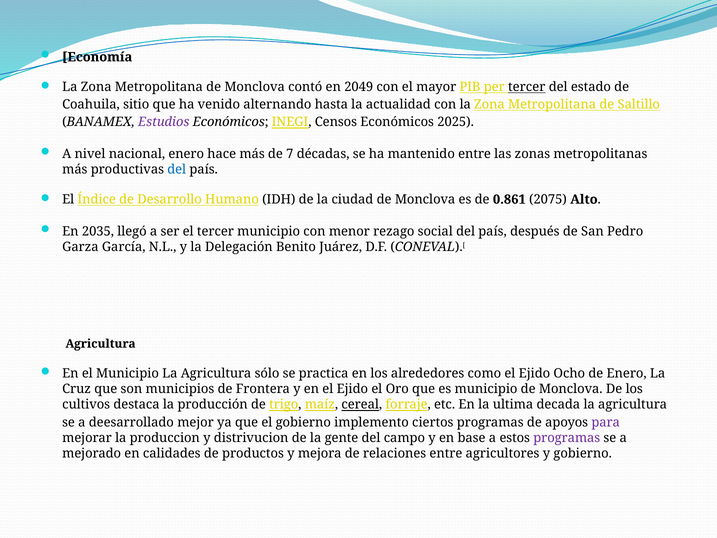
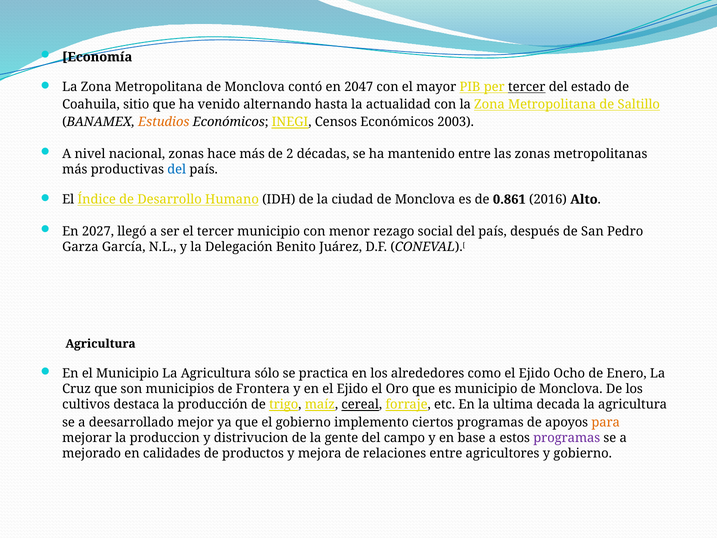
2049: 2049 -> 2047 (359, 87)
Estudios colour: purple -> orange (164, 122)
2025: 2025 -> 2003 (456, 122)
nacional enero: enero -> zonas (186, 154)
7: 7 -> 2 (290, 154)
2075: 2075 -> 2016 (548, 199)
2035: 2035 -> 2027 (98, 231)
para colour: purple -> orange (606, 422)
